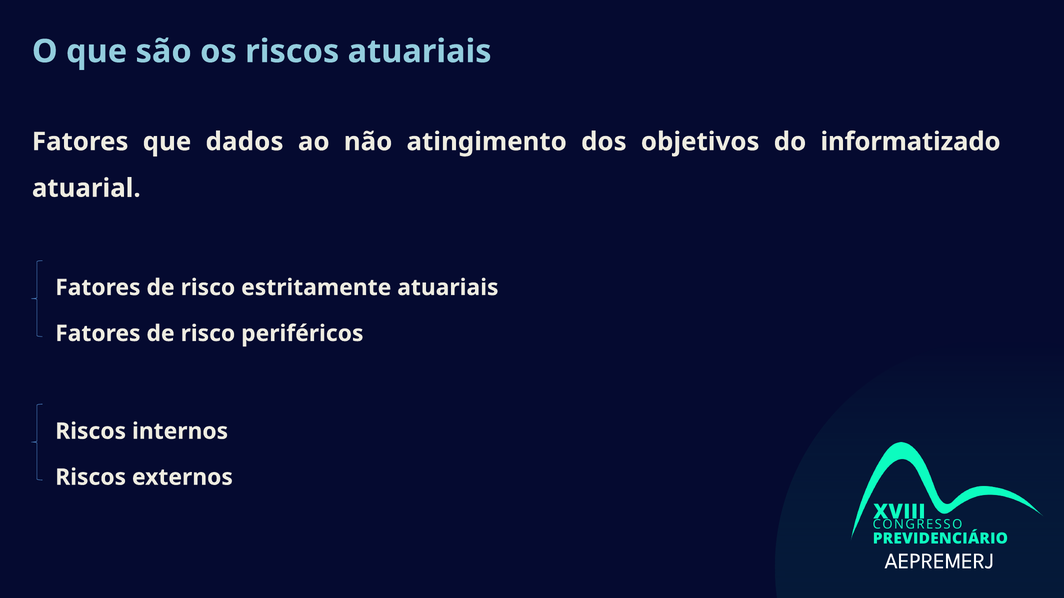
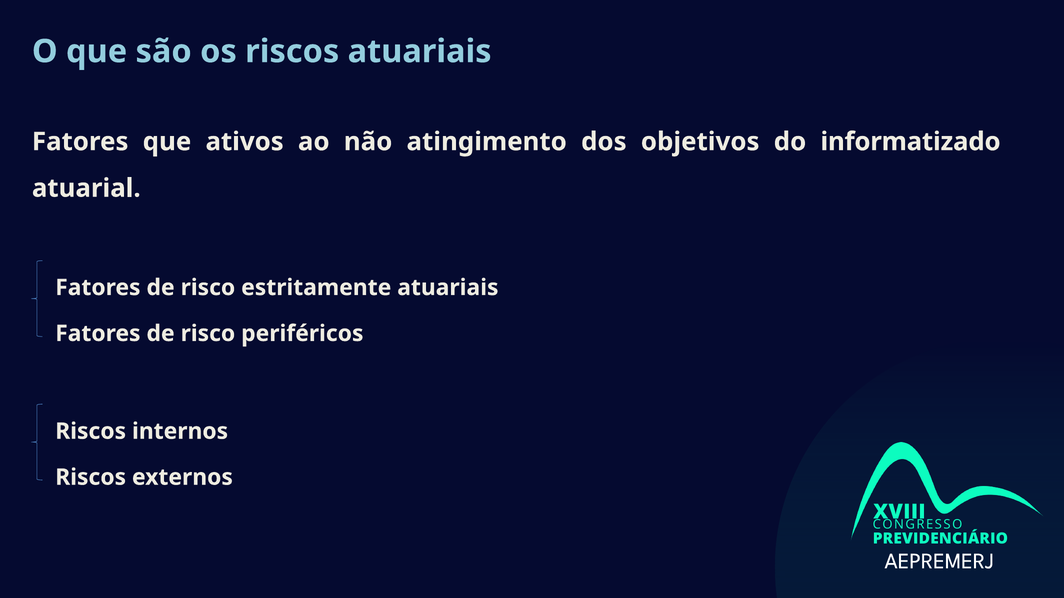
dados: dados -> ativos (245, 142)
